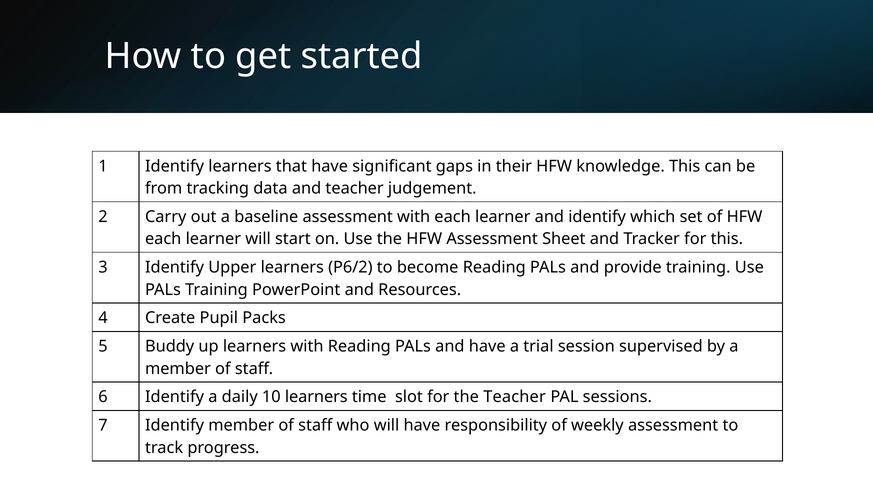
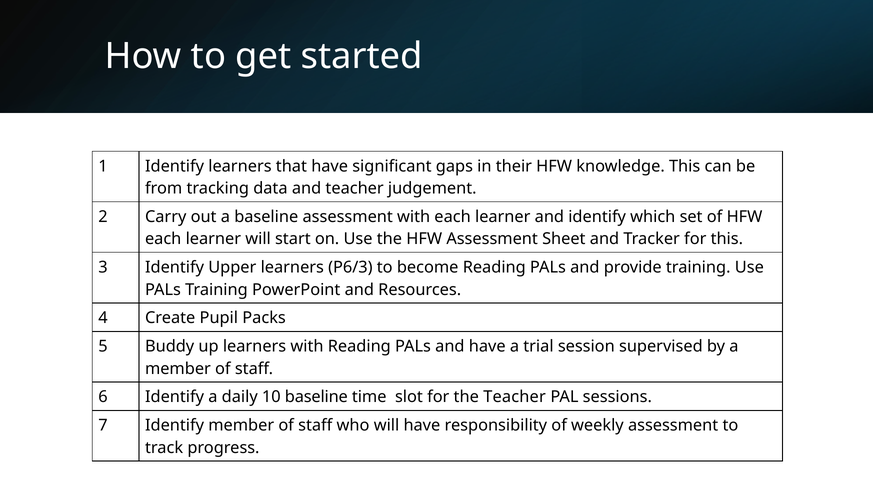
P6/2: P6/2 -> P6/3 (350, 267)
10 learners: learners -> baseline (316, 397)
